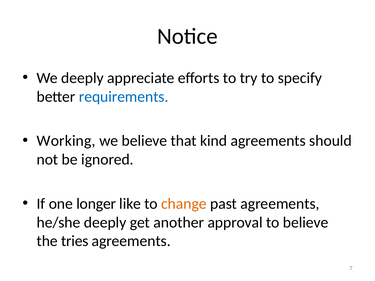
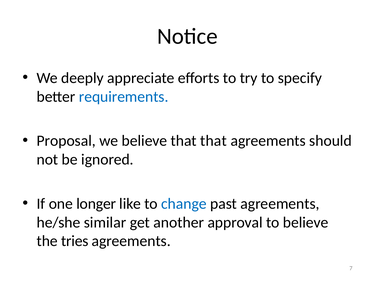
Working: Working -> Proposal (66, 141)
that kind: kind -> that (214, 141)
change colour: orange -> blue (184, 204)
he/she deeply: deeply -> similar (105, 223)
